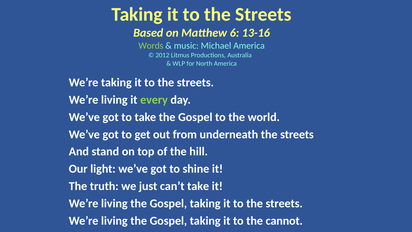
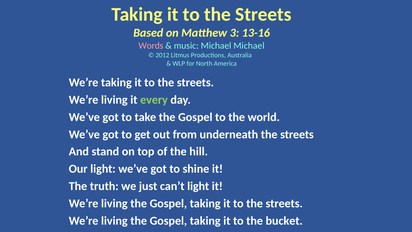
6: 6 -> 3 (234, 33)
Words colour: light green -> pink (151, 46)
Michael America: America -> Michael (249, 46)
can’t take: take -> light (198, 186)
cannot: cannot -> bucket (284, 220)
